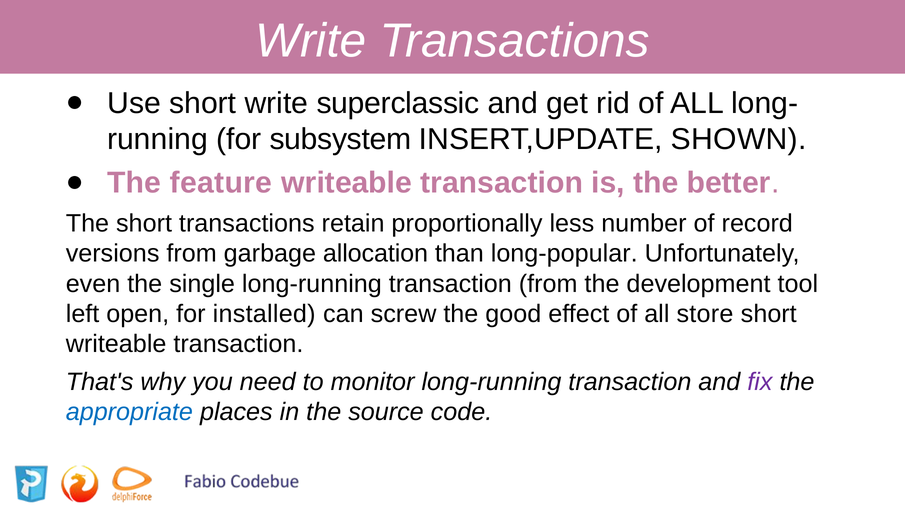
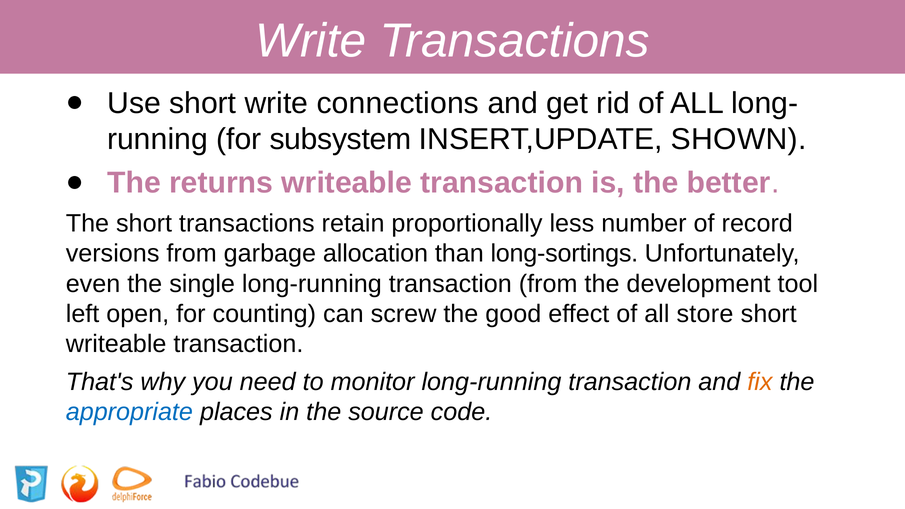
superclassic: superclassic -> connections (398, 103)
feature: feature -> returns (221, 183)
long-popular: long-popular -> long-sortings (564, 254)
installed: installed -> counting (264, 314)
fix colour: purple -> orange (760, 382)
